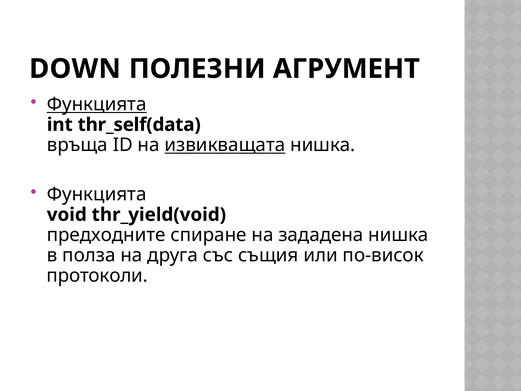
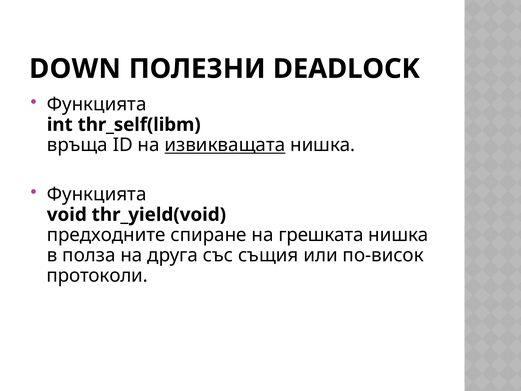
АГРУМЕНТ: АГРУМЕНТ -> DEADLOCK (346, 69)
Функцията underline: present -> none (97, 104)
thr_self(data: thr_self(data -> thr_self(libm (139, 125)
зададена: зададена -> грешката (321, 235)
